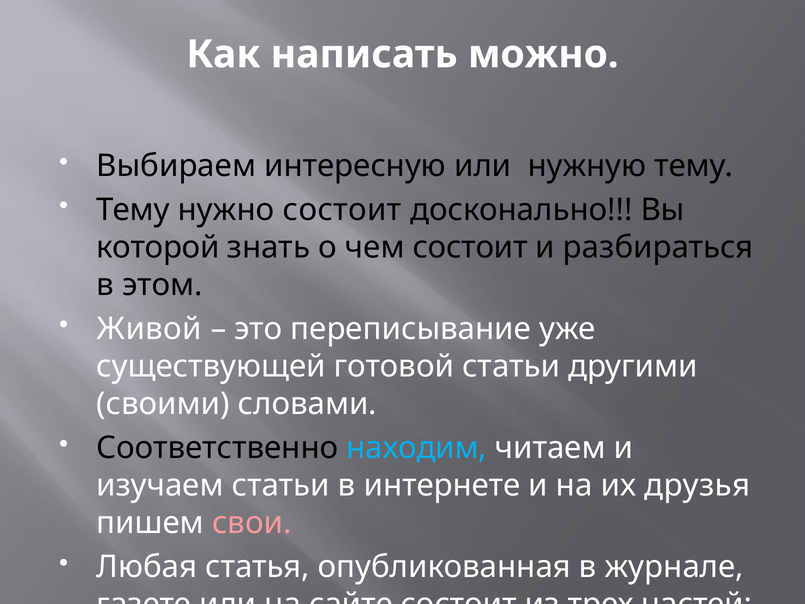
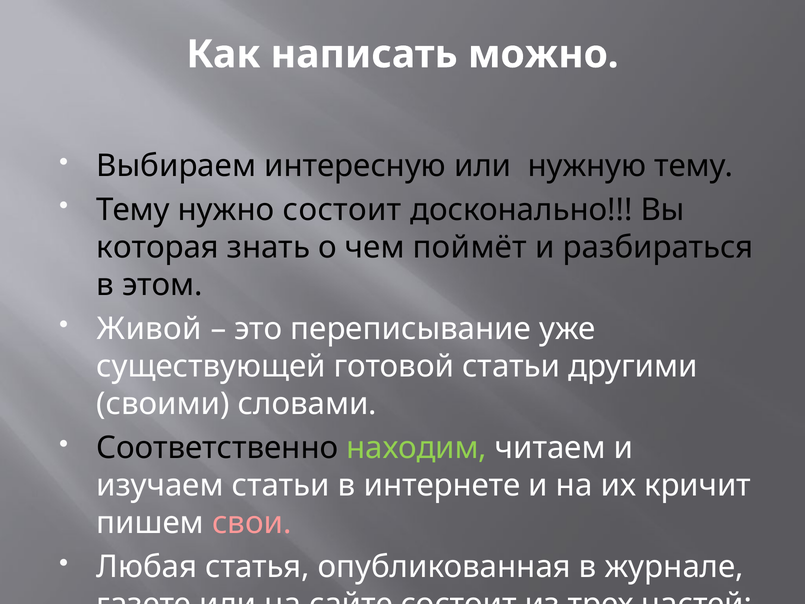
которой: которой -> которая (158, 247)
чем состоит: состоит -> поймёт (470, 247)
находим colour: light blue -> light green (417, 448)
друзья: друзья -> кричит (697, 485)
